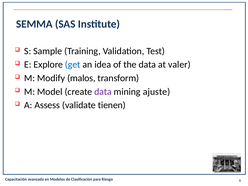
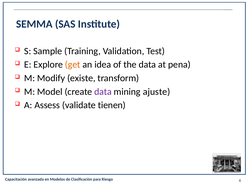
get colour: blue -> orange (73, 65)
valer: valer -> pena (179, 65)
malos: malos -> existe (81, 78)
